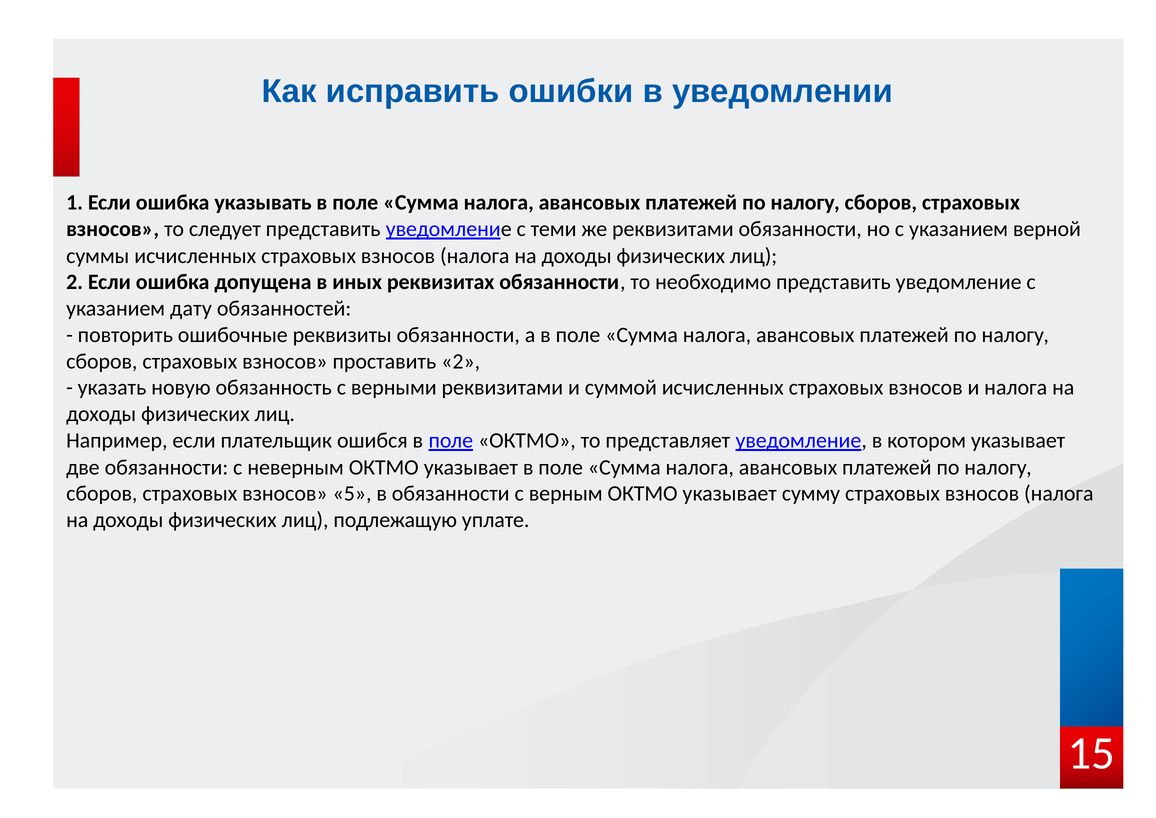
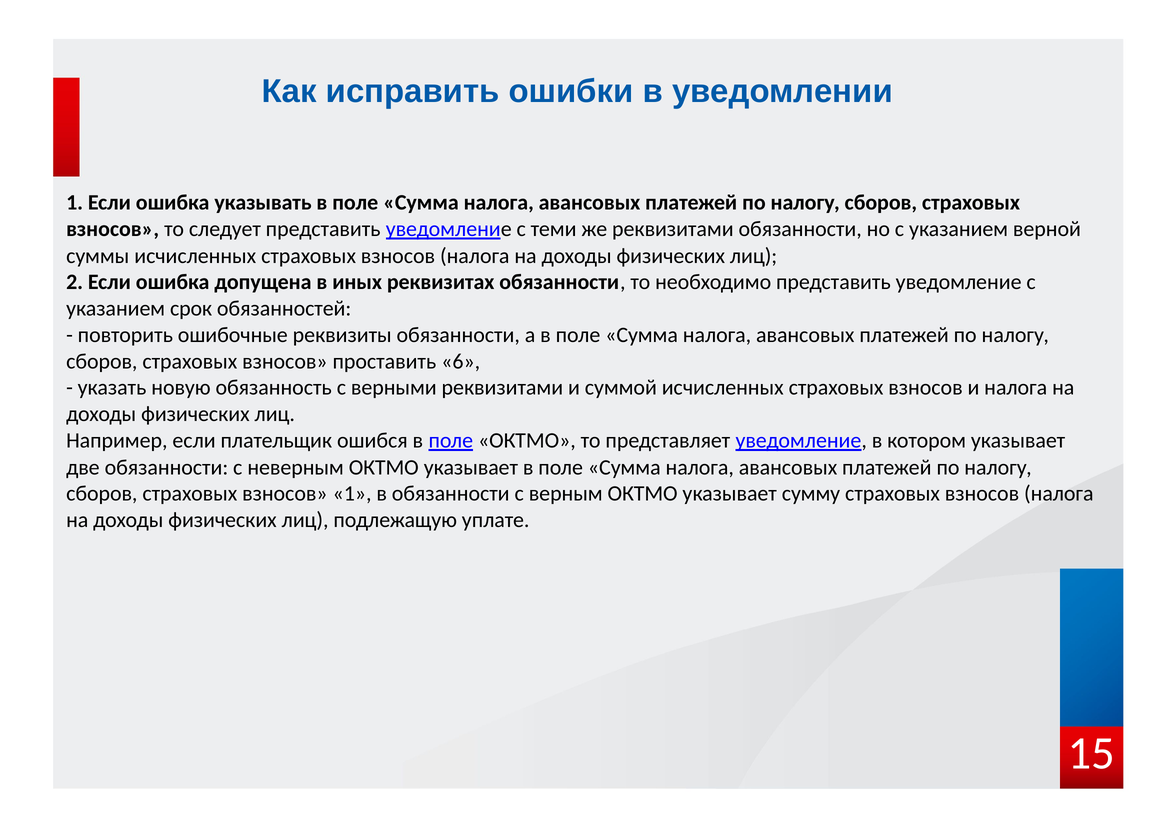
дату: дату -> срок (191, 308)
проставить 2: 2 -> 6 (461, 361)
взносов 5: 5 -> 1 (352, 493)
